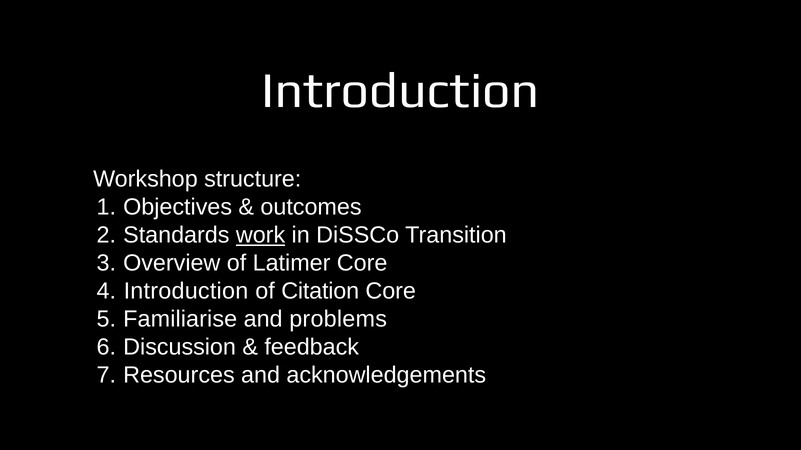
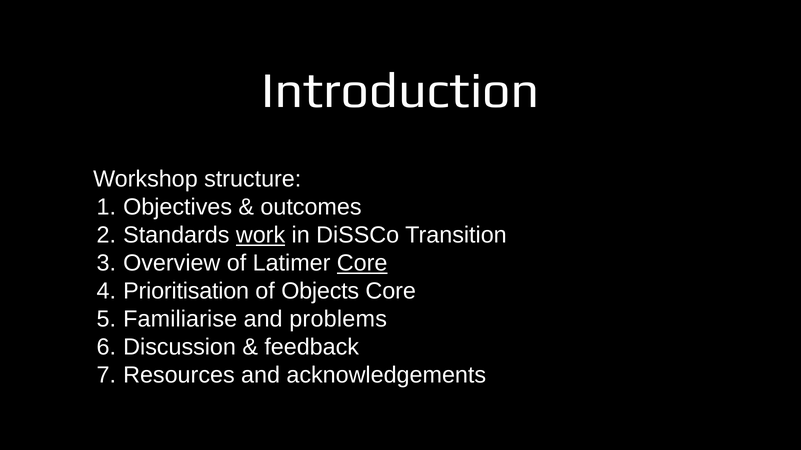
Core underline: none -> present (362, 263)
Introduction: Introduction -> Prioritisation (186, 292)
Citation: Citation -> Objects (320, 292)
